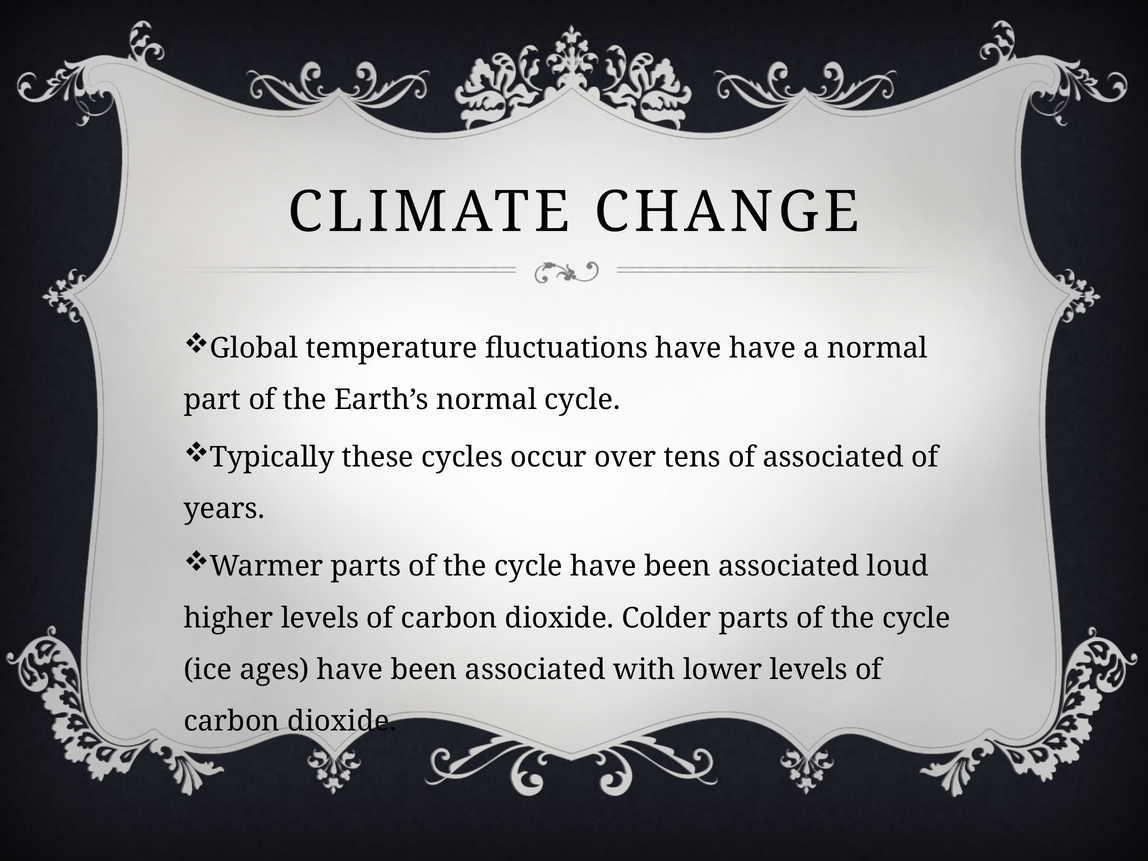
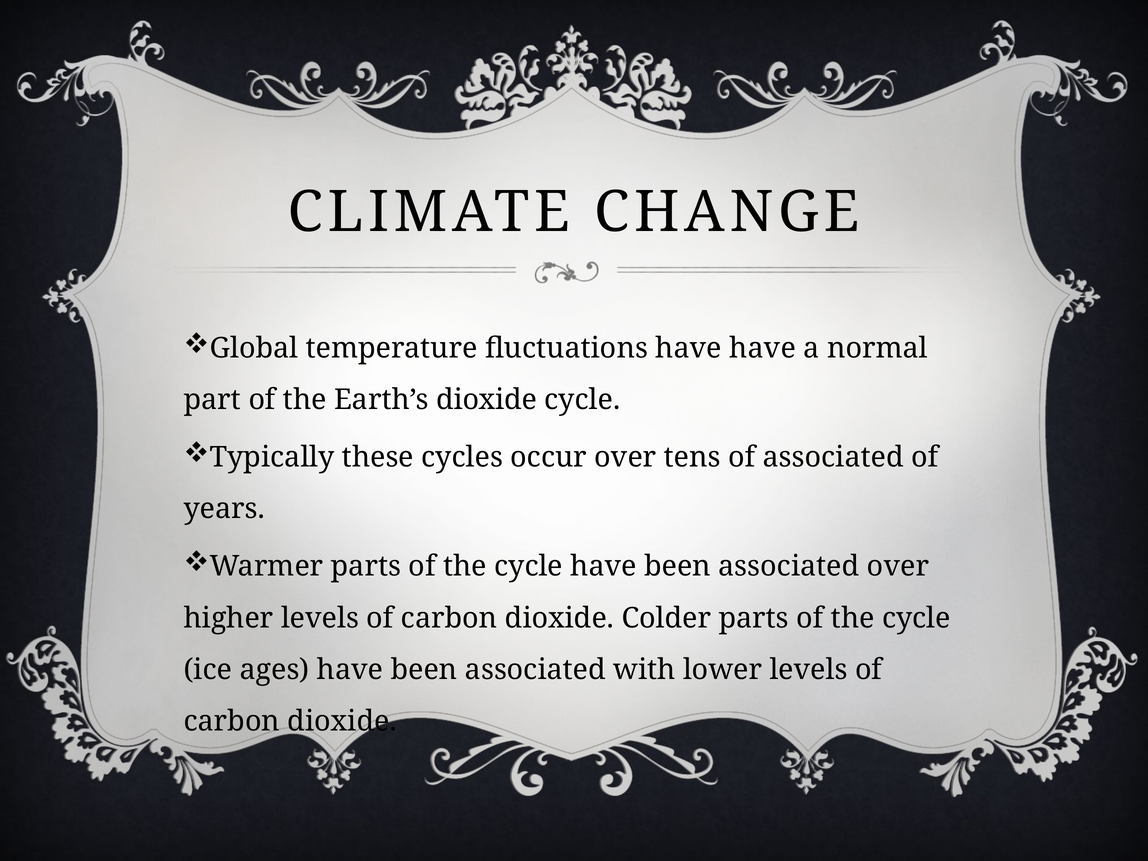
Earth’s normal: normal -> dioxide (487, 400)
associated loud: loud -> over (898, 566)
